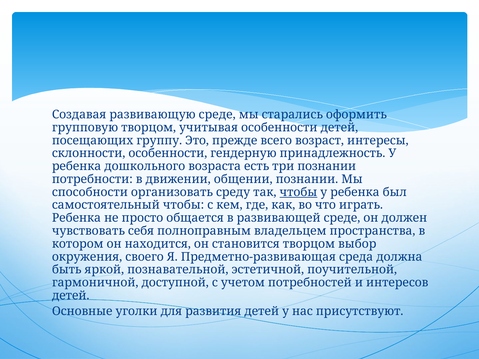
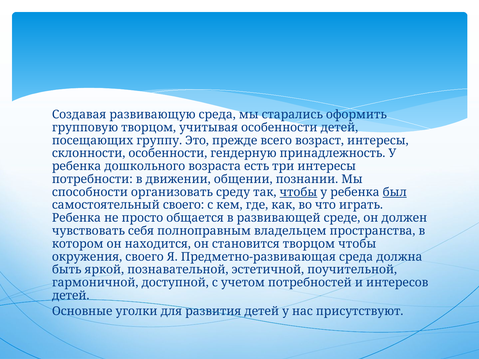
развивающую среде: среде -> среда (217, 115)
три познании: познании -> интересы (327, 166)
был underline: none -> present (395, 192)
самостоятельный чтобы: чтобы -> своего (184, 205)
творцом выбор: выбор -> чтобы (357, 244)
